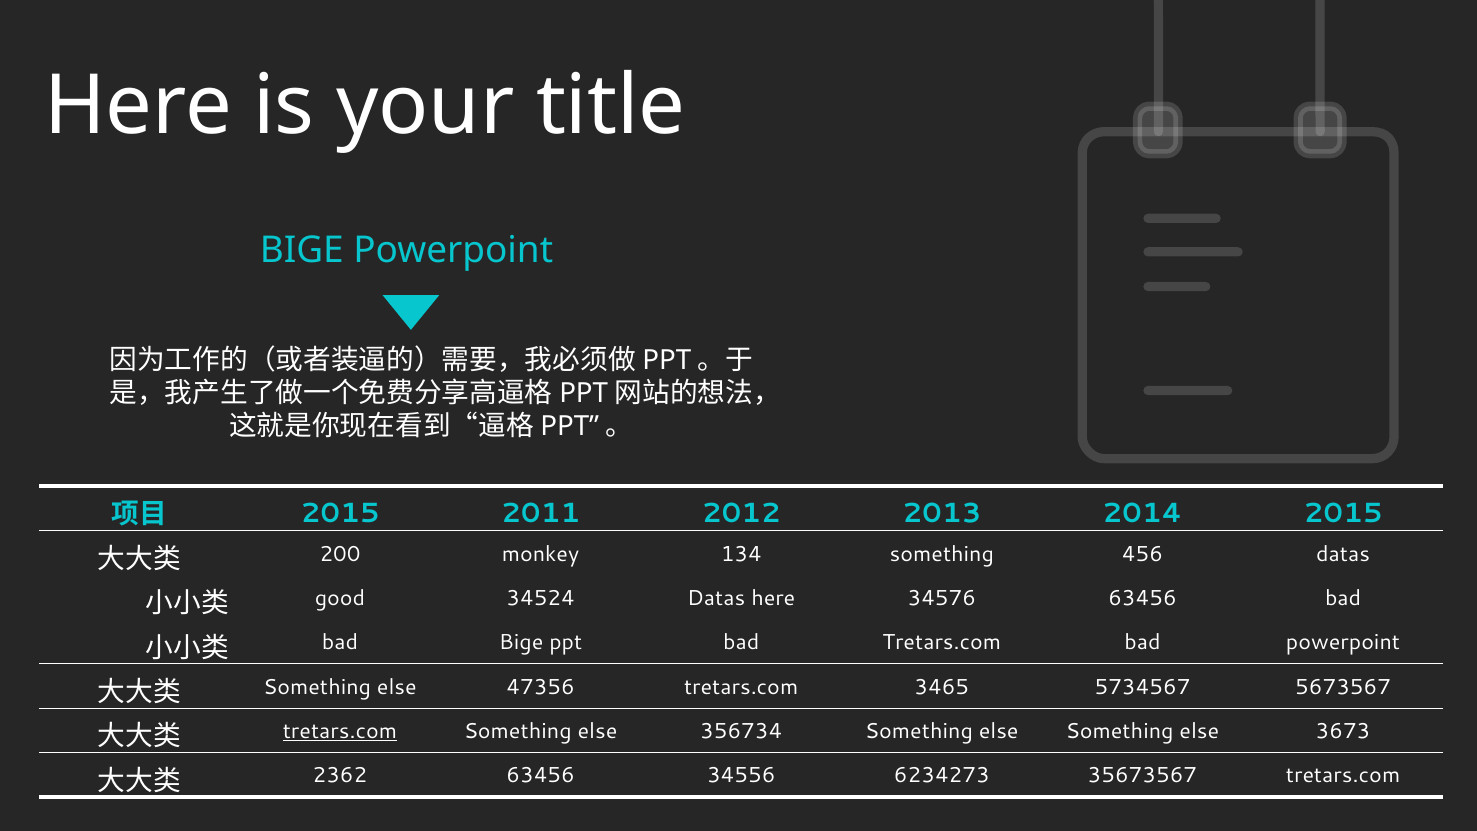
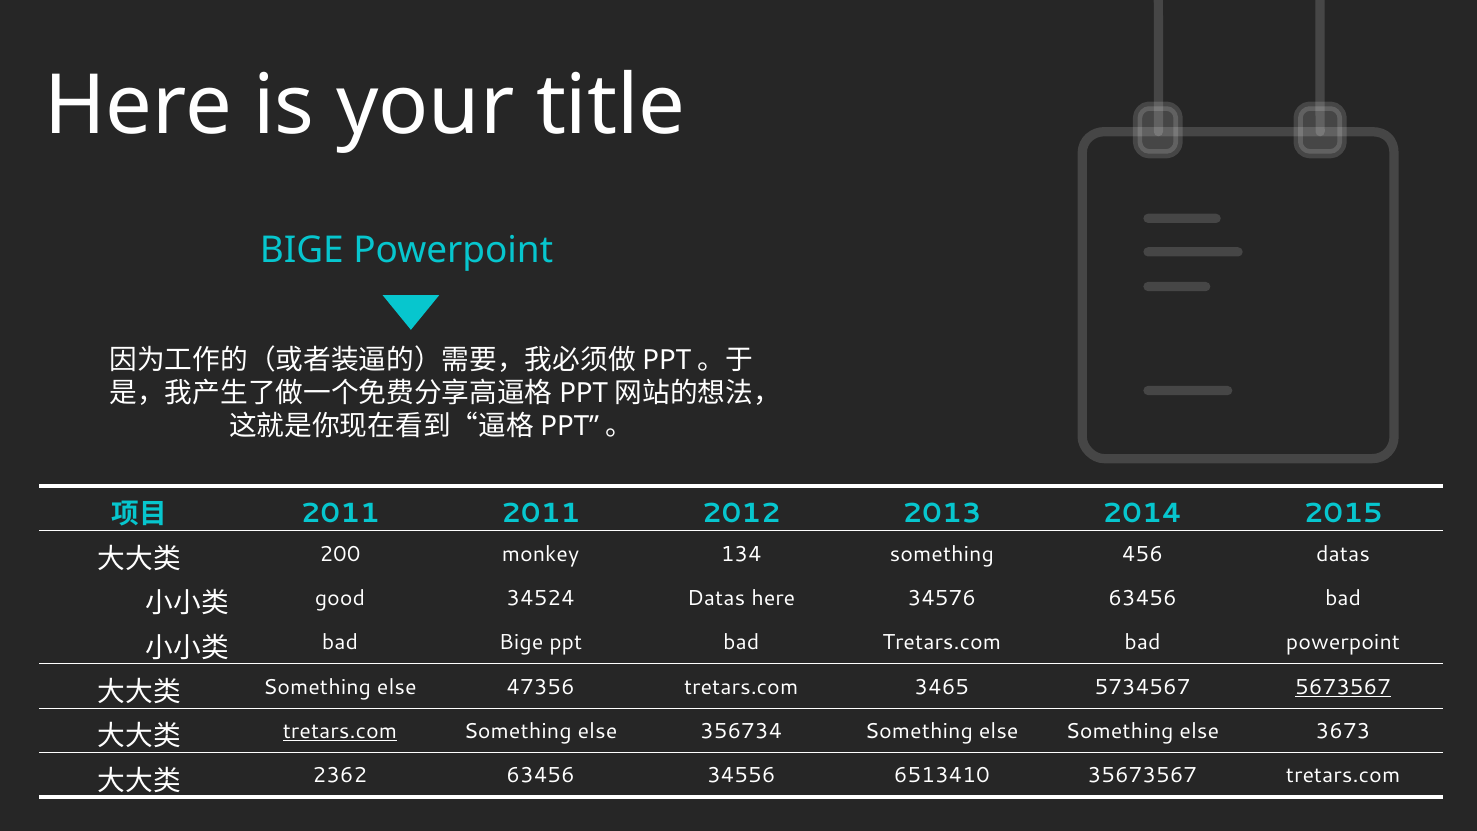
2015: 2015 -> 2011 (340, 513)
5673567 underline: none -> present (1343, 687)
6234273: 6234273 -> 6513410 (942, 776)
